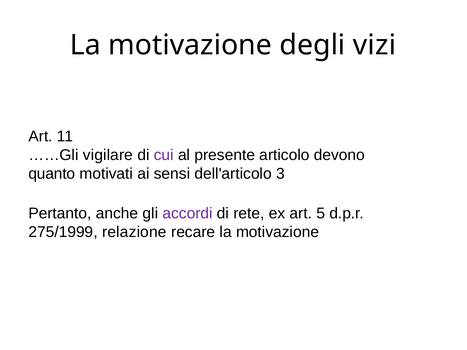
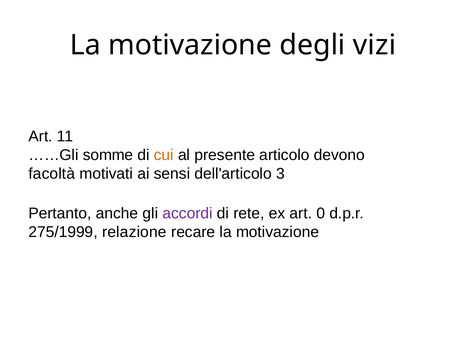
vigilare: vigilare -> somme (108, 155)
cui colour: purple -> orange (164, 155)
quanto: quanto -> facoltà (52, 174)
5: 5 -> 0 (321, 214)
